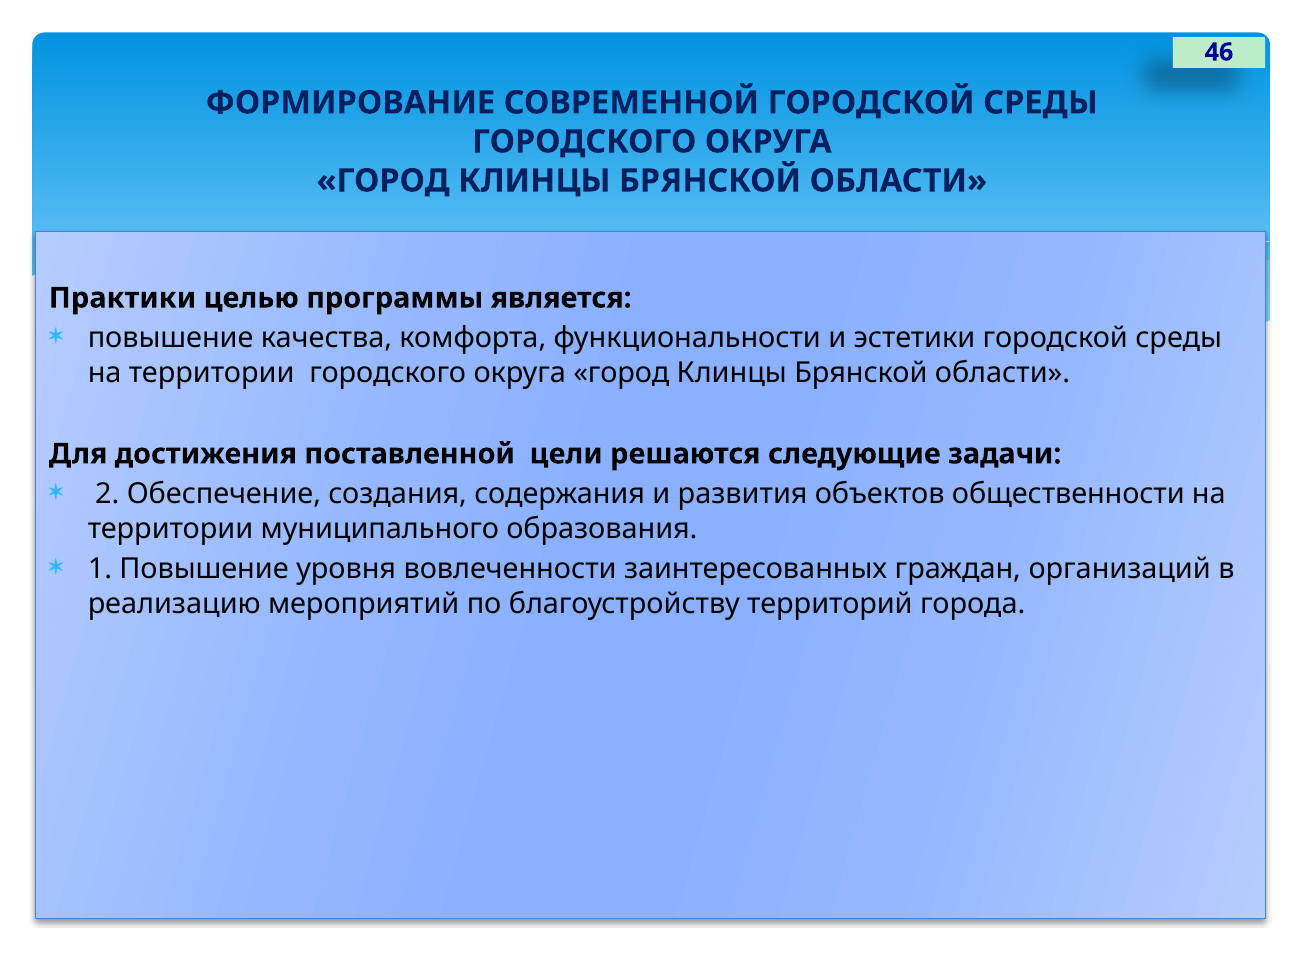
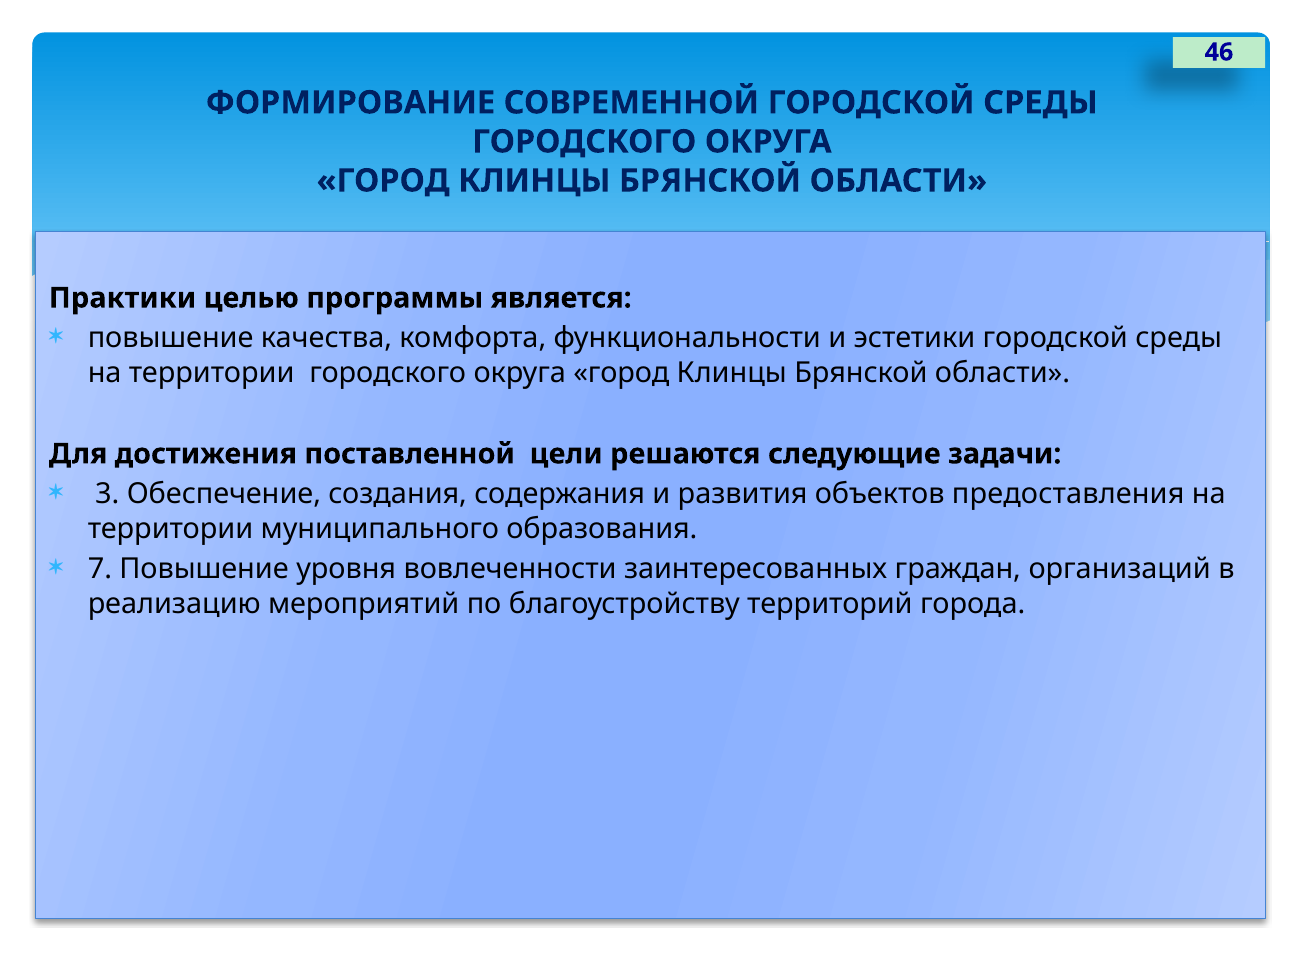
2: 2 -> 3 (107, 494)
общественности: общественности -> предоставления (1068, 494)
1: 1 -> 7 (100, 569)
